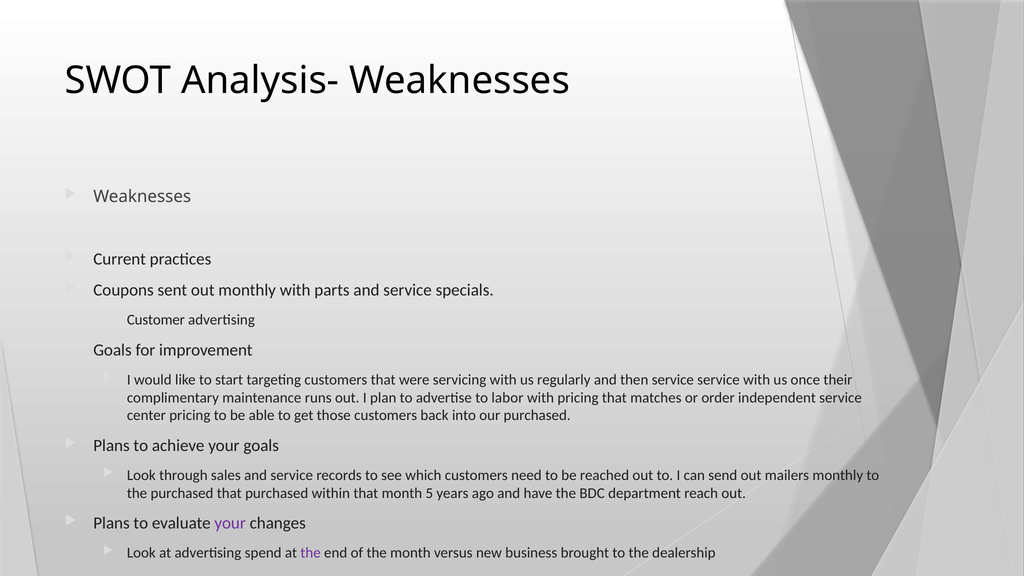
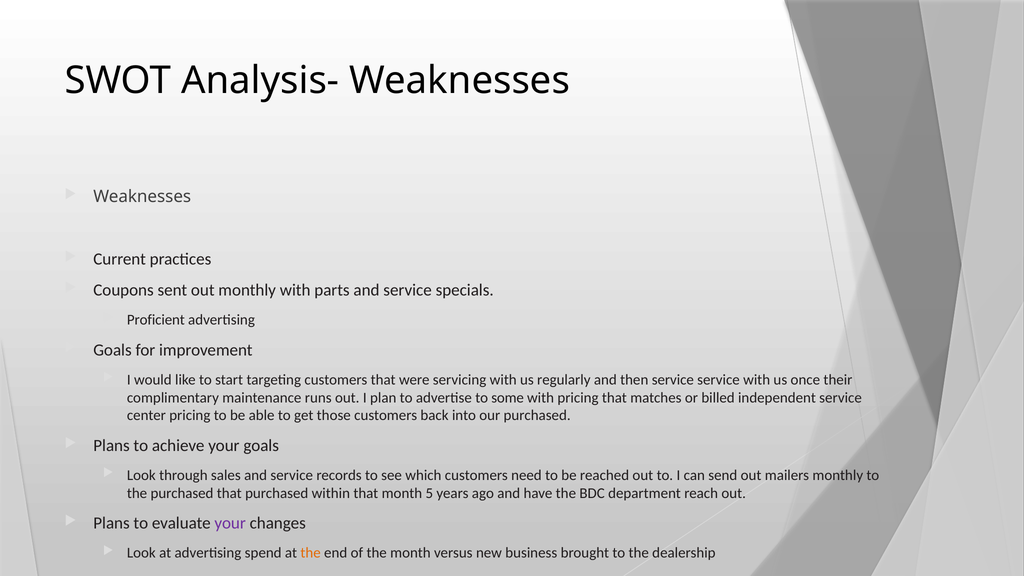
Customer: Customer -> Proficient (156, 320)
labor: labor -> some (508, 398)
order: order -> billed (718, 398)
the colour: purple -> orange (311, 553)
